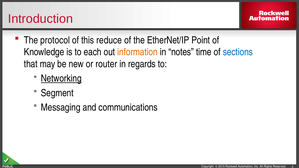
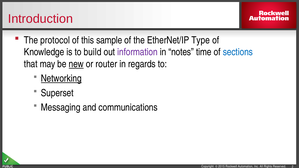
reduce: reduce -> sample (109, 40)
Point: Point -> Type (201, 40)
each: each -> build (93, 52)
information colour: orange -> purple (137, 52)
new underline: none -> present (76, 64)
Segment: Segment -> Superset (57, 93)
